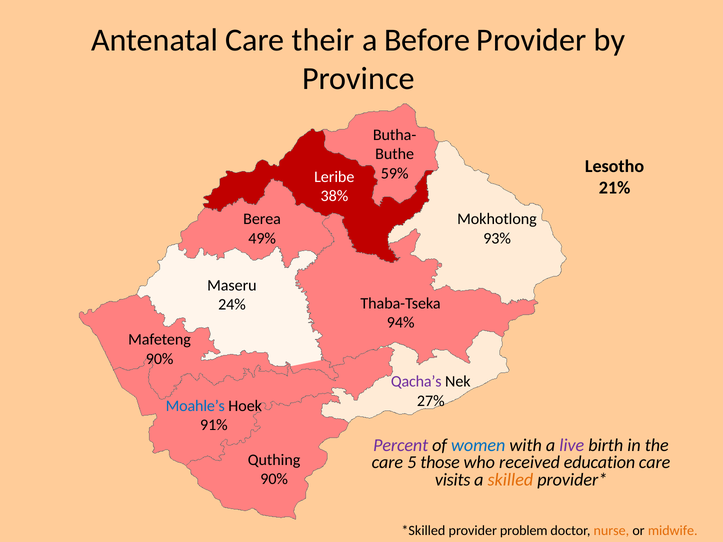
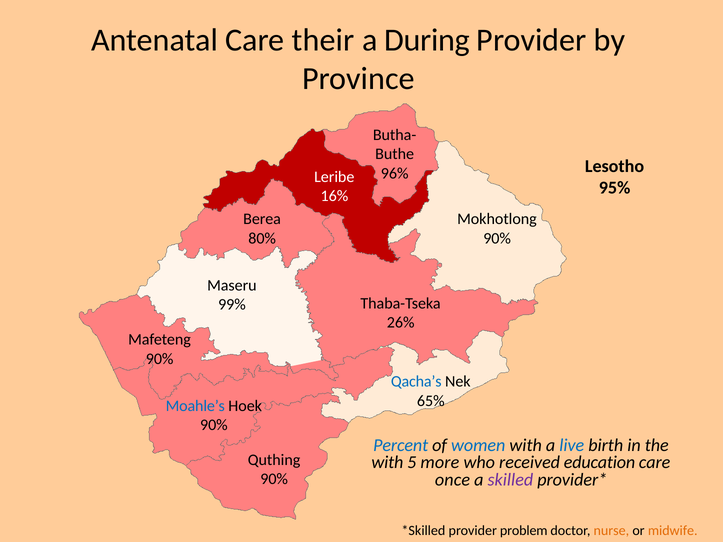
Before: Before -> During (427, 40)
59%: 59% -> 96% (395, 173)
21%: 21% -> 95% (615, 188)
38%: 38% -> 16% (334, 196)
49%: 49% -> 80% (262, 238)
93%: 93% -> 90% (497, 238)
24%: 24% -> 99% (232, 305)
94%: 94% -> 26% (401, 323)
Qacha’s colour: purple -> blue (416, 382)
27%: 27% -> 65% (431, 401)
91%: 91% -> 90% (214, 425)
Percent colour: purple -> blue (401, 445)
live colour: purple -> blue (572, 445)
care: care -> with (387, 463)
those: those -> more (440, 463)
visits: visits -> once (453, 480)
skilled colour: orange -> purple (510, 480)
